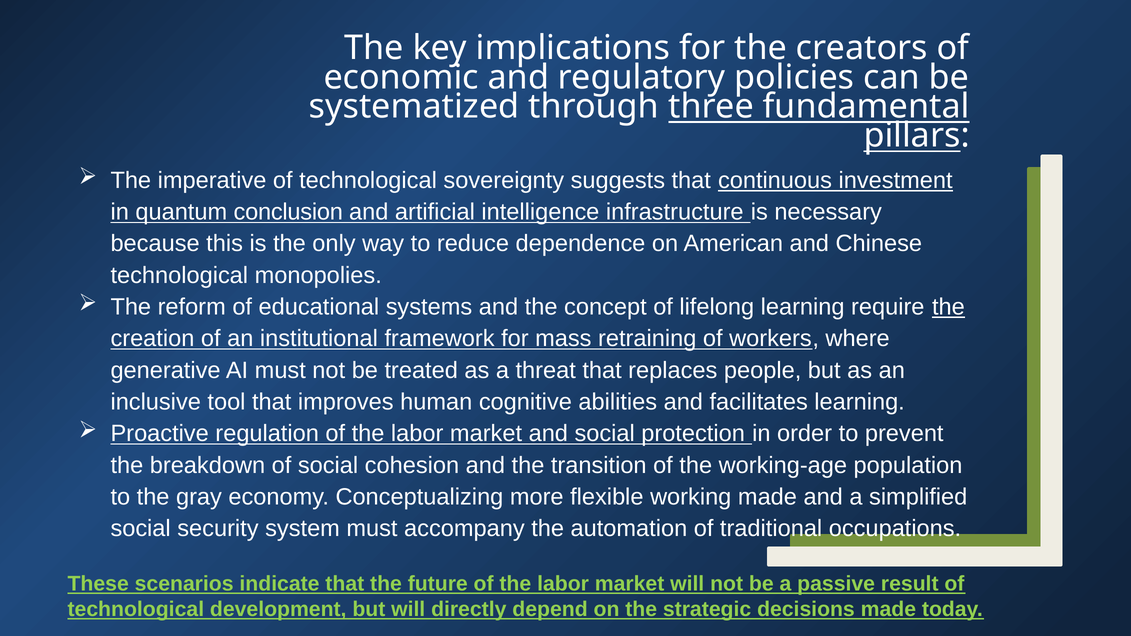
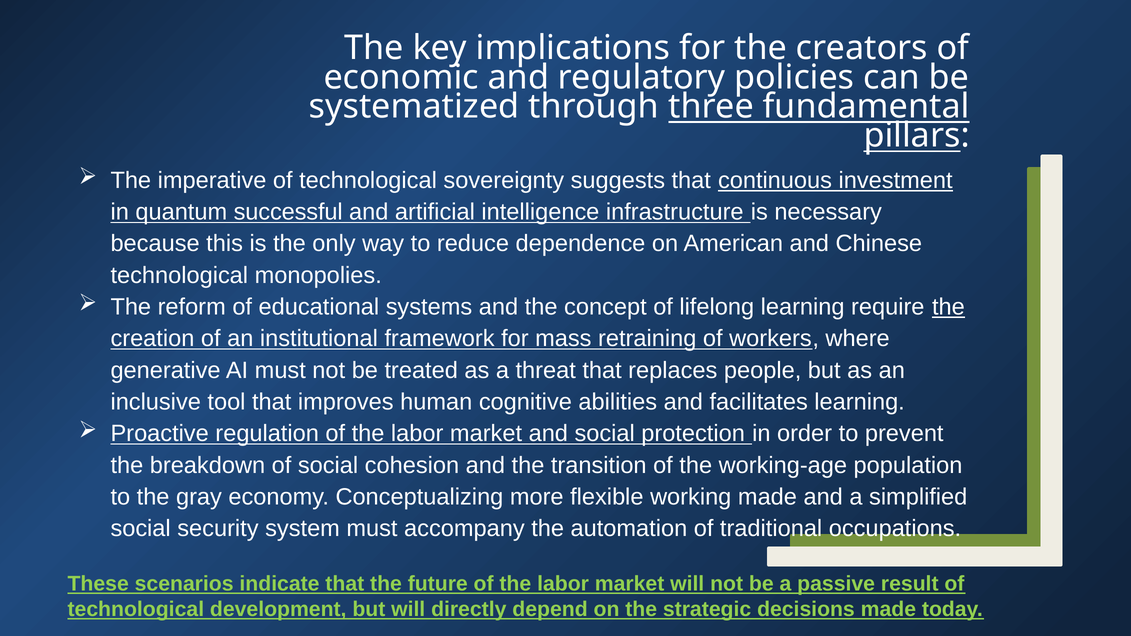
conclusion: conclusion -> successful (288, 212)
